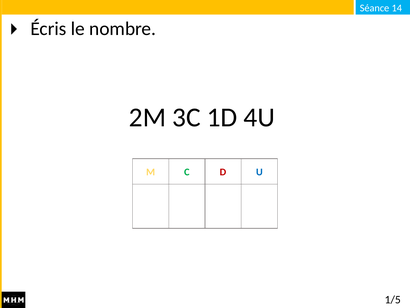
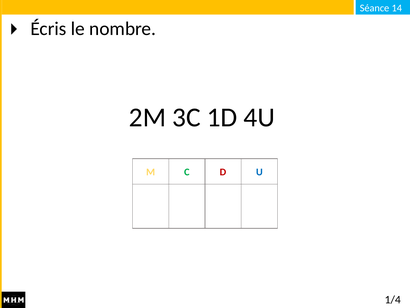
1/5: 1/5 -> 1/4 (393, 299)
